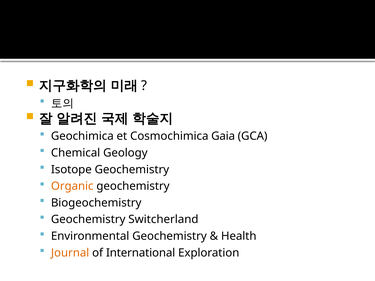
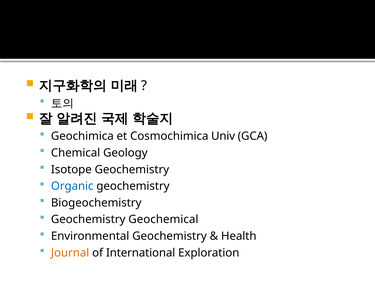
Gaia: Gaia -> Univ (223, 136)
Organic colour: orange -> blue (72, 186)
Switcherland: Switcherland -> Geochemical (163, 220)
